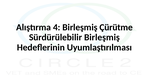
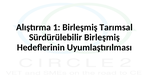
4: 4 -> 1 (57, 27)
Çürütme: Çürütme -> Tarımsal (116, 27)
